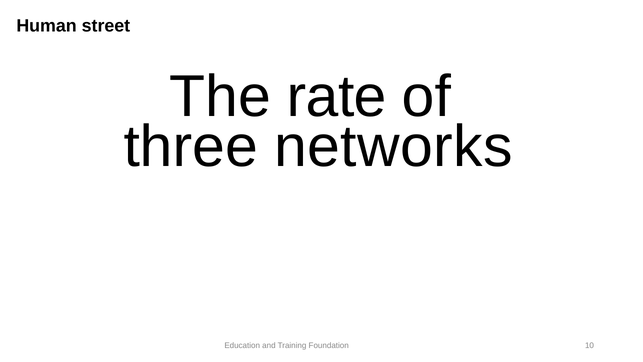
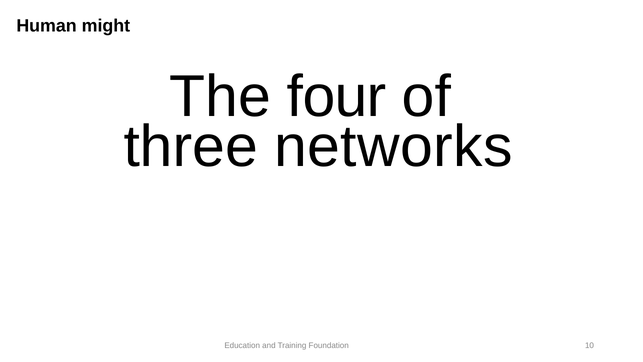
street: street -> might (106, 26)
rate: rate -> four (337, 97)
